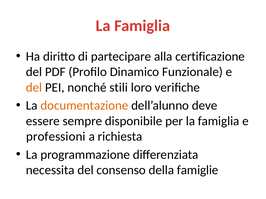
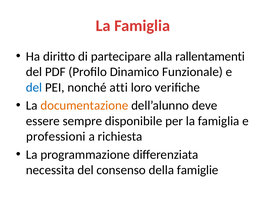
certificazione: certificazione -> rallentamenti (210, 57)
del colour: orange -> blue (34, 88)
stili: stili -> atti (119, 88)
